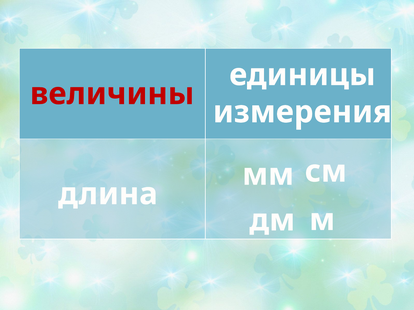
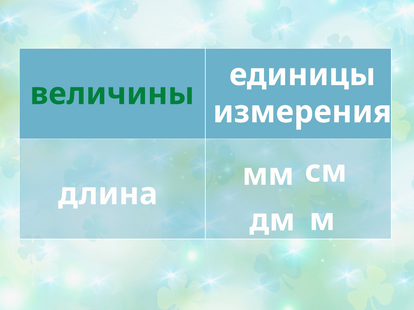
величины colour: red -> green (112, 94)
